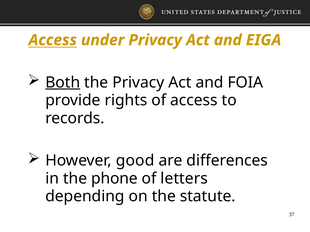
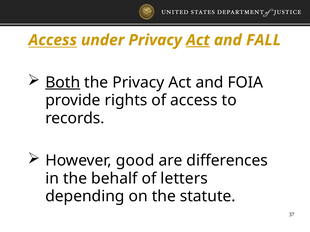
Act underline: none -> present (198, 40)
EIGA: EIGA -> FALL (264, 40)
phone: phone -> behalf (114, 179)
